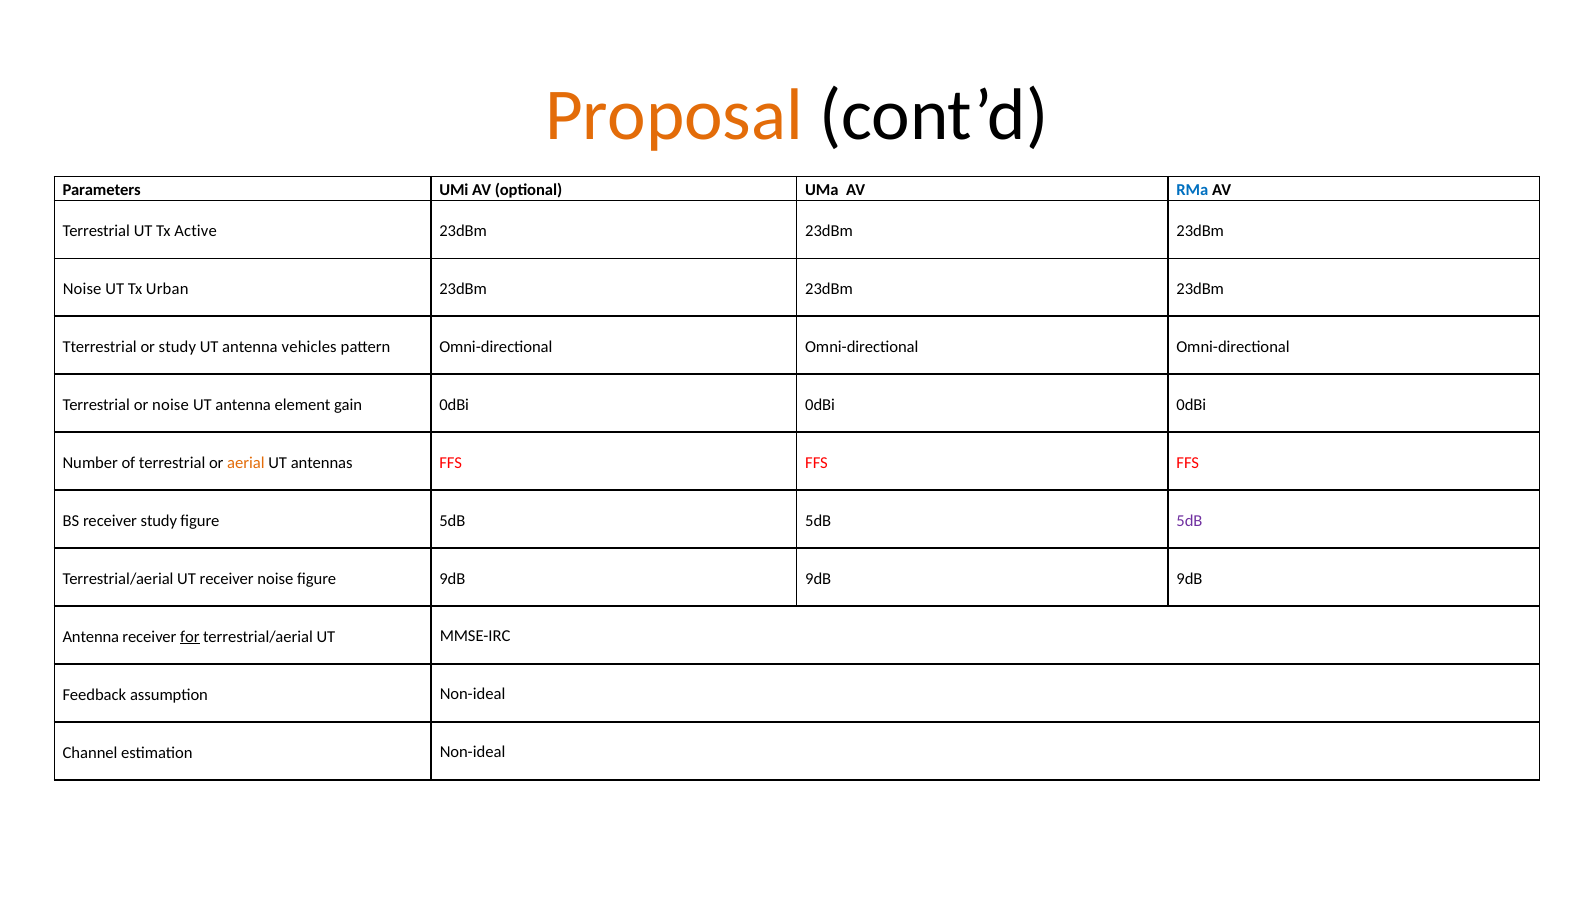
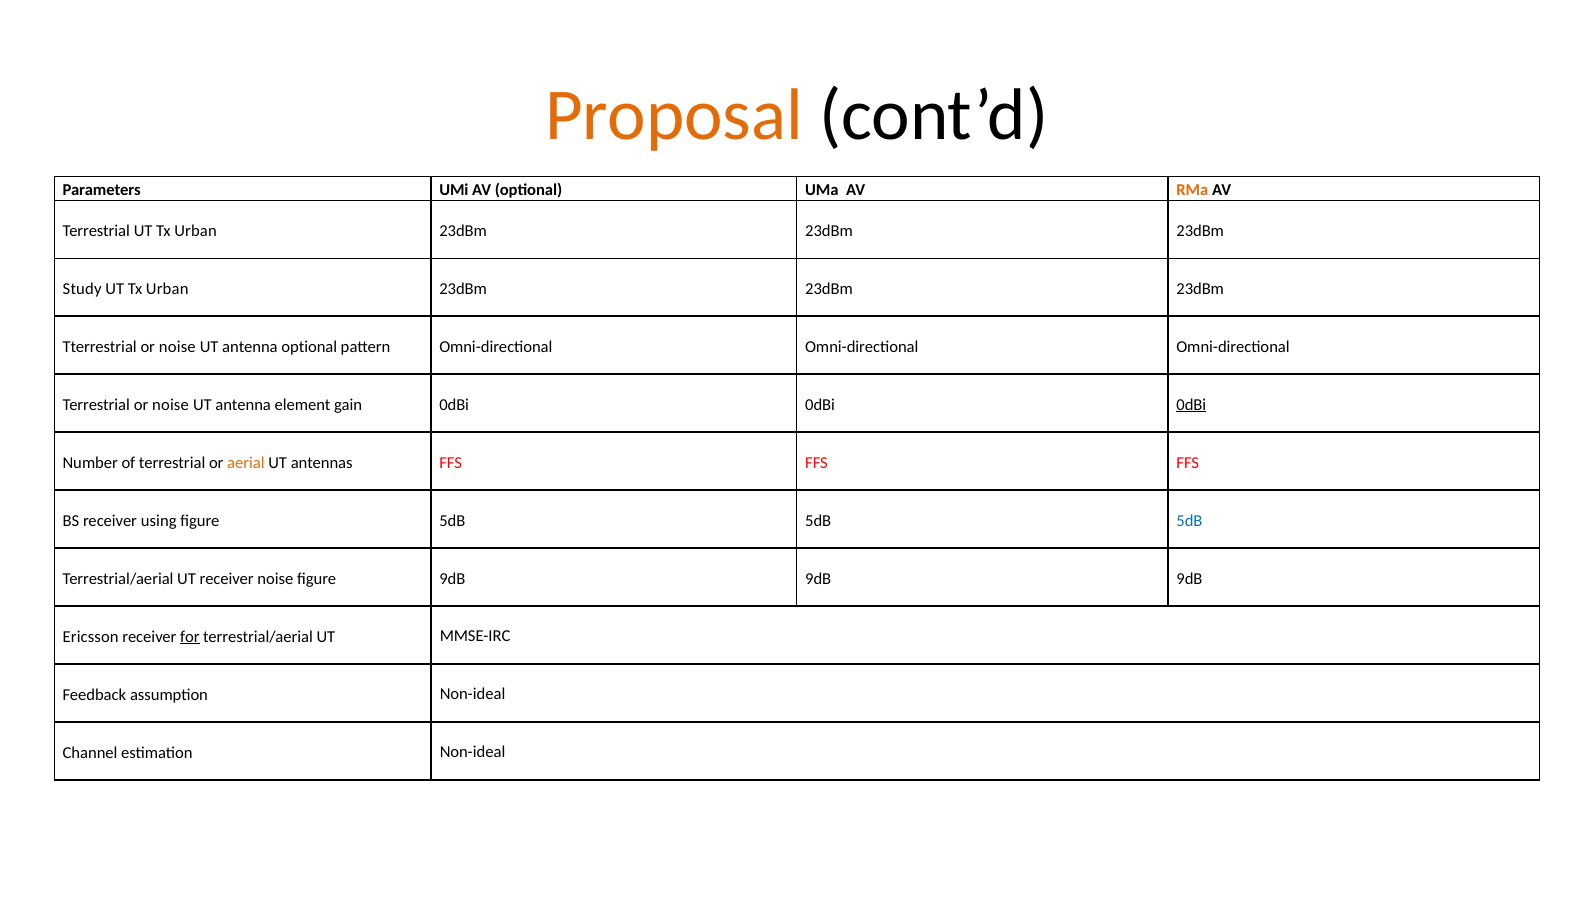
RMa colour: blue -> orange (1192, 190)
Terrestrial UT Tx Active: Active -> Urban (196, 231)
Noise: Noise -> Study (82, 289)
Tterrestrial or study: study -> noise (177, 347)
antenna vehicles: vehicles -> optional (309, 347)
0dBi underline: none -> present (1191, 405)
receiver study: study -> using (159, 520)
5dB colour: purple -> blue (1189, 520)
Antenna: Antenna -> Ericsson (91, 636)
